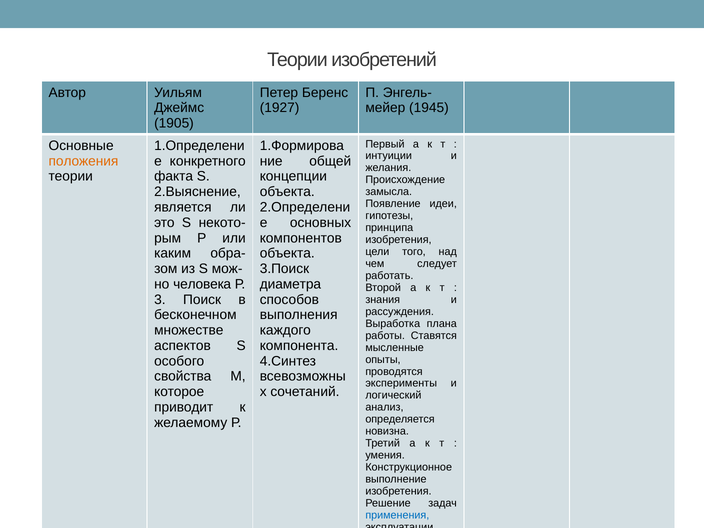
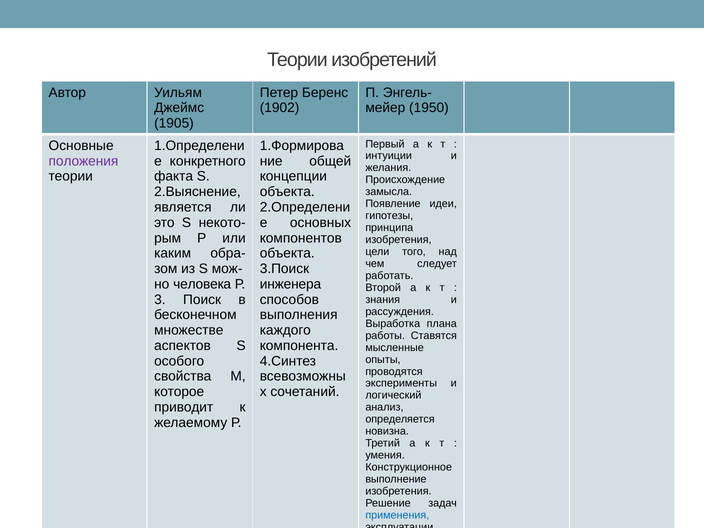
1927: 1927 -> 1902 (280, 108)
1945: 1945 -> 1950 (429, 108)
положения colour: orange -> purple (83, 161)
диаметра: диаметра -> инженера (290, 284)
